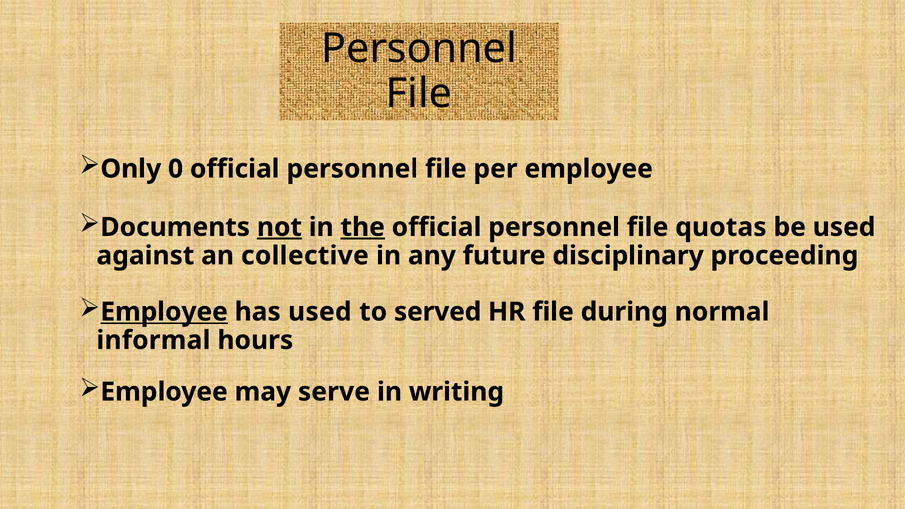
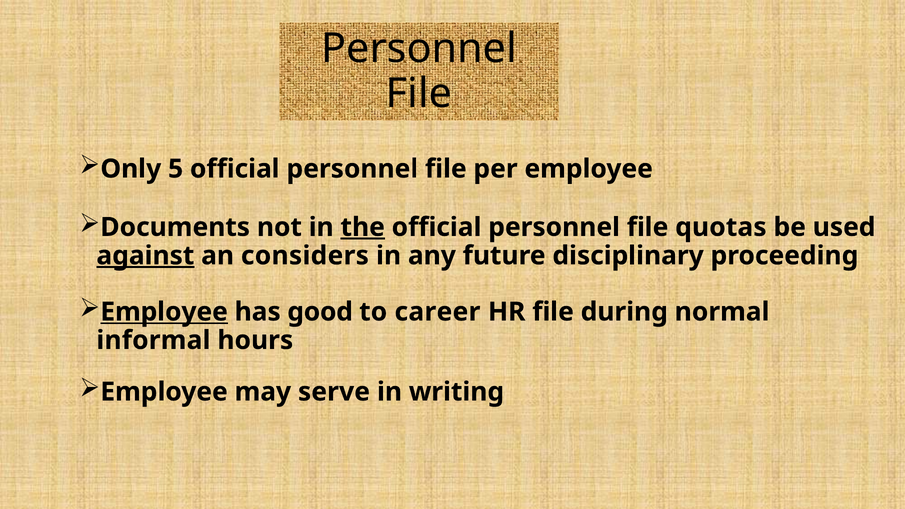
0: 0 -> 5 (176, 169)
not underline: present -> none (279, 227)
against underline: none -> present (145, 256)
collective: collective -> considers (305, 256)
has used: used -> good (320, 312)
served: served -> career (437, 312)
